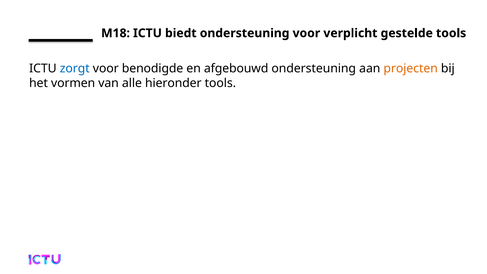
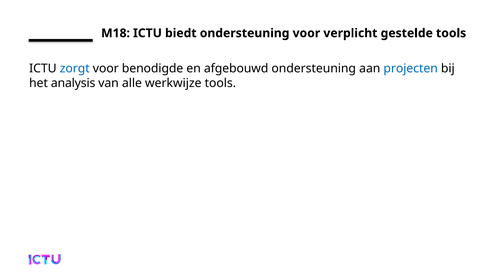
projecten colour: orange -> blue (411, 68)
vormen: vormen -> analysis (73, 83)
hieronder: hieronder -> werkwijze (173, 83)
